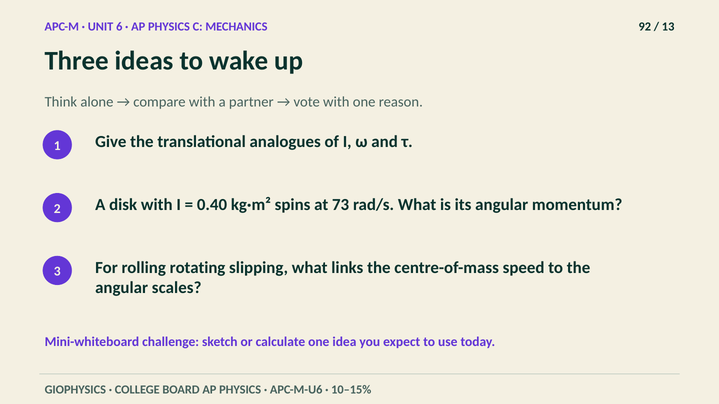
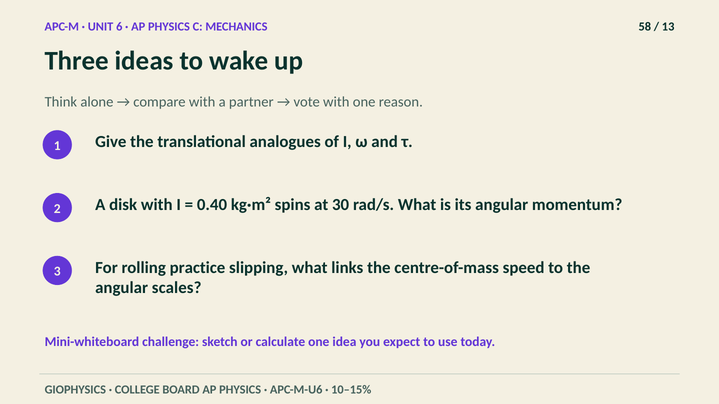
92: 92 -> 58 (645, 27)
73: 73 -> 30 (341, 205)
rotating: rotating -> practice (198, 268)
